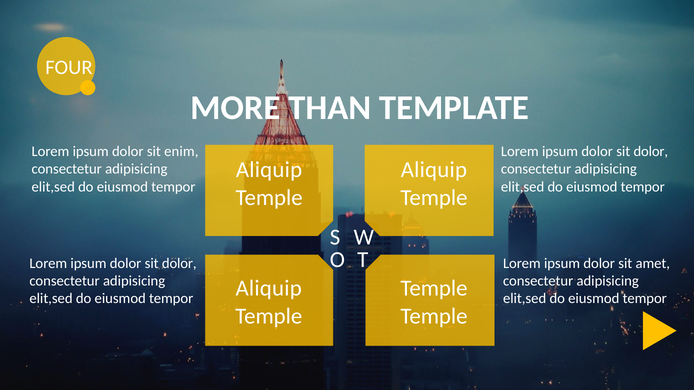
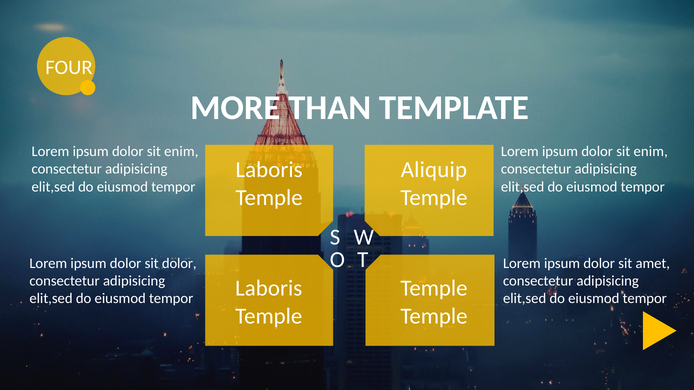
dolor: dolor -> enim (651, 152)
Aliquip: Aliquip -> Laboris (269, 170)
Aliquip: Aliquip -> Laboris (269, 289)
